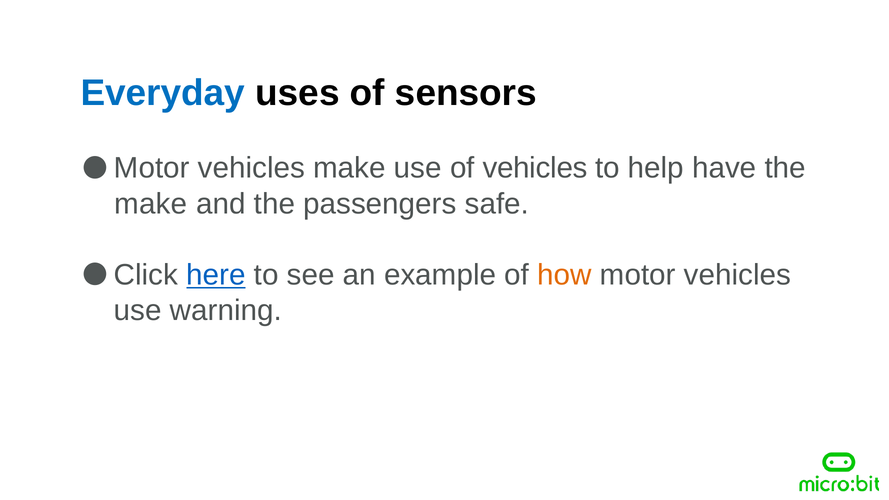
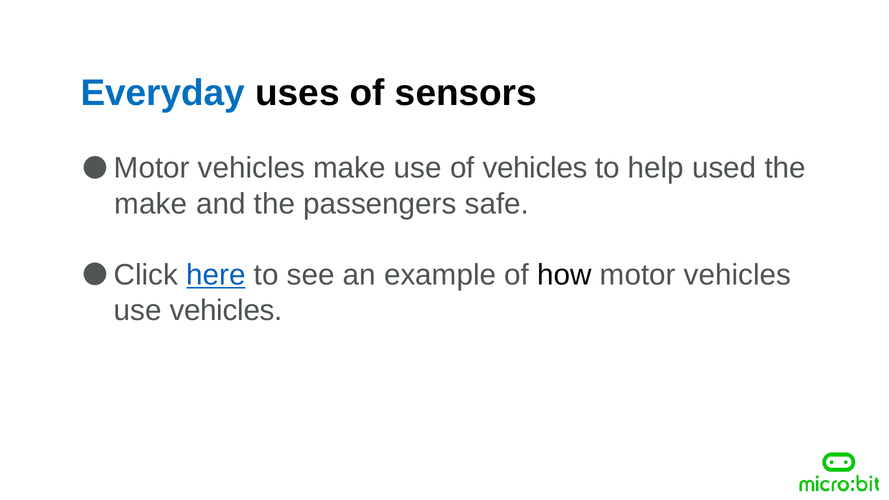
have: have -> used (724, 168)
how colour: orange -> black (564, 275)
use warning: warning -> vehicles (226, 310)
